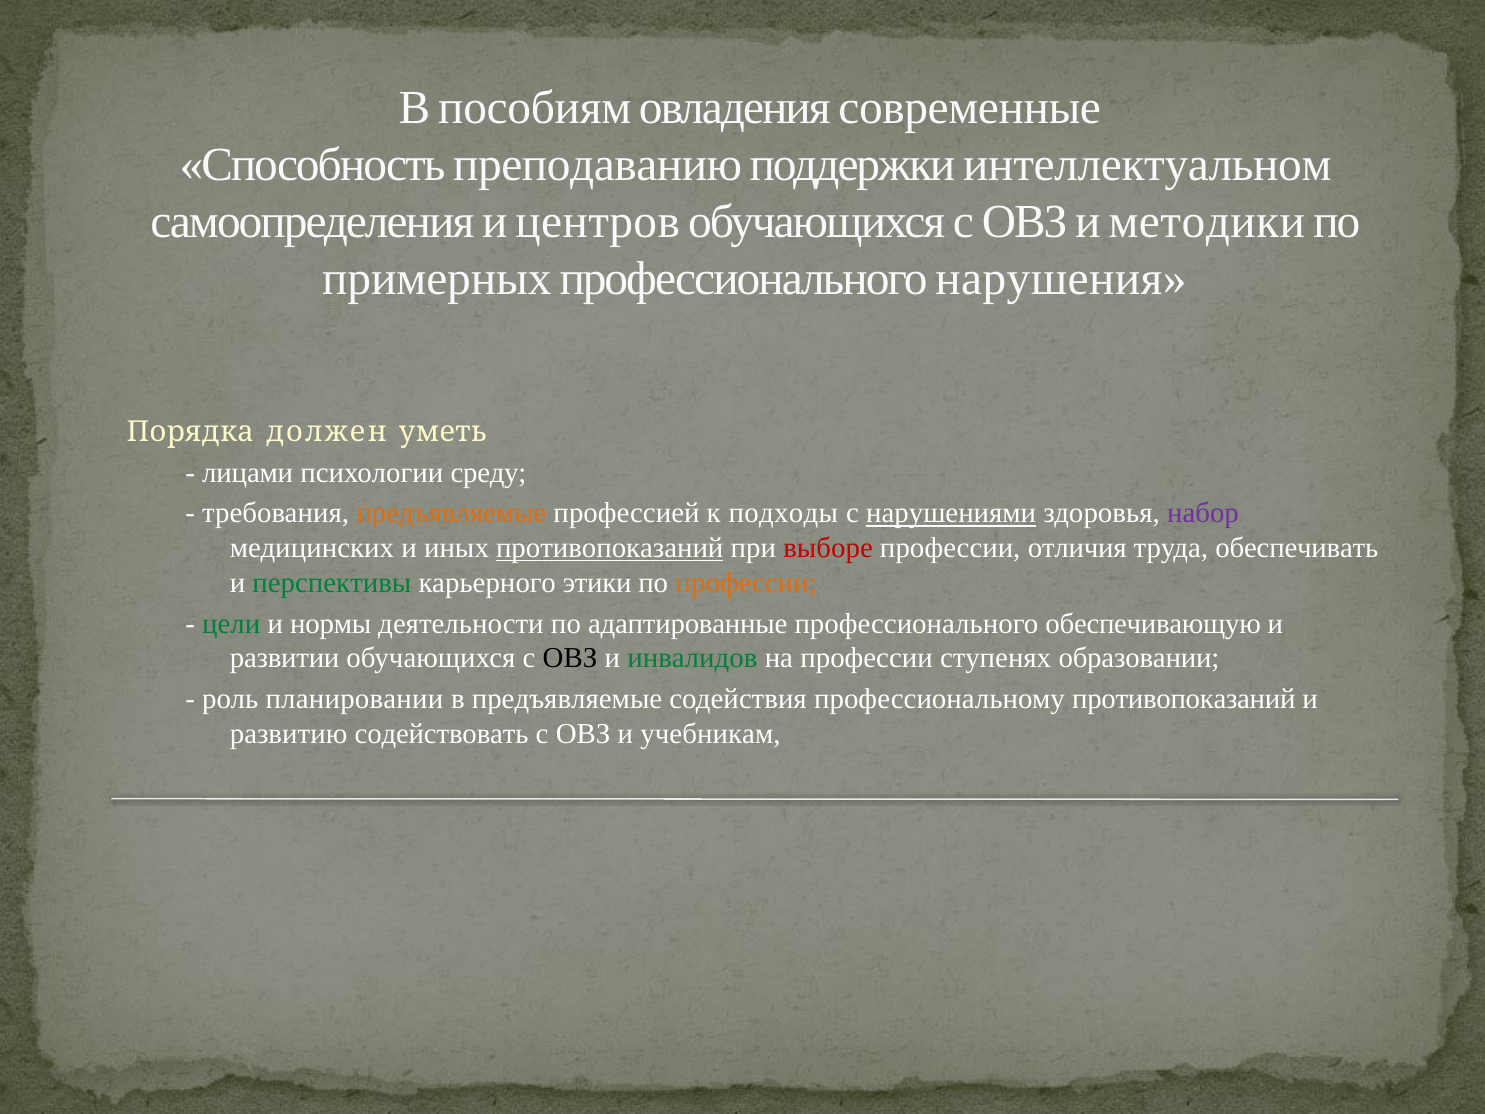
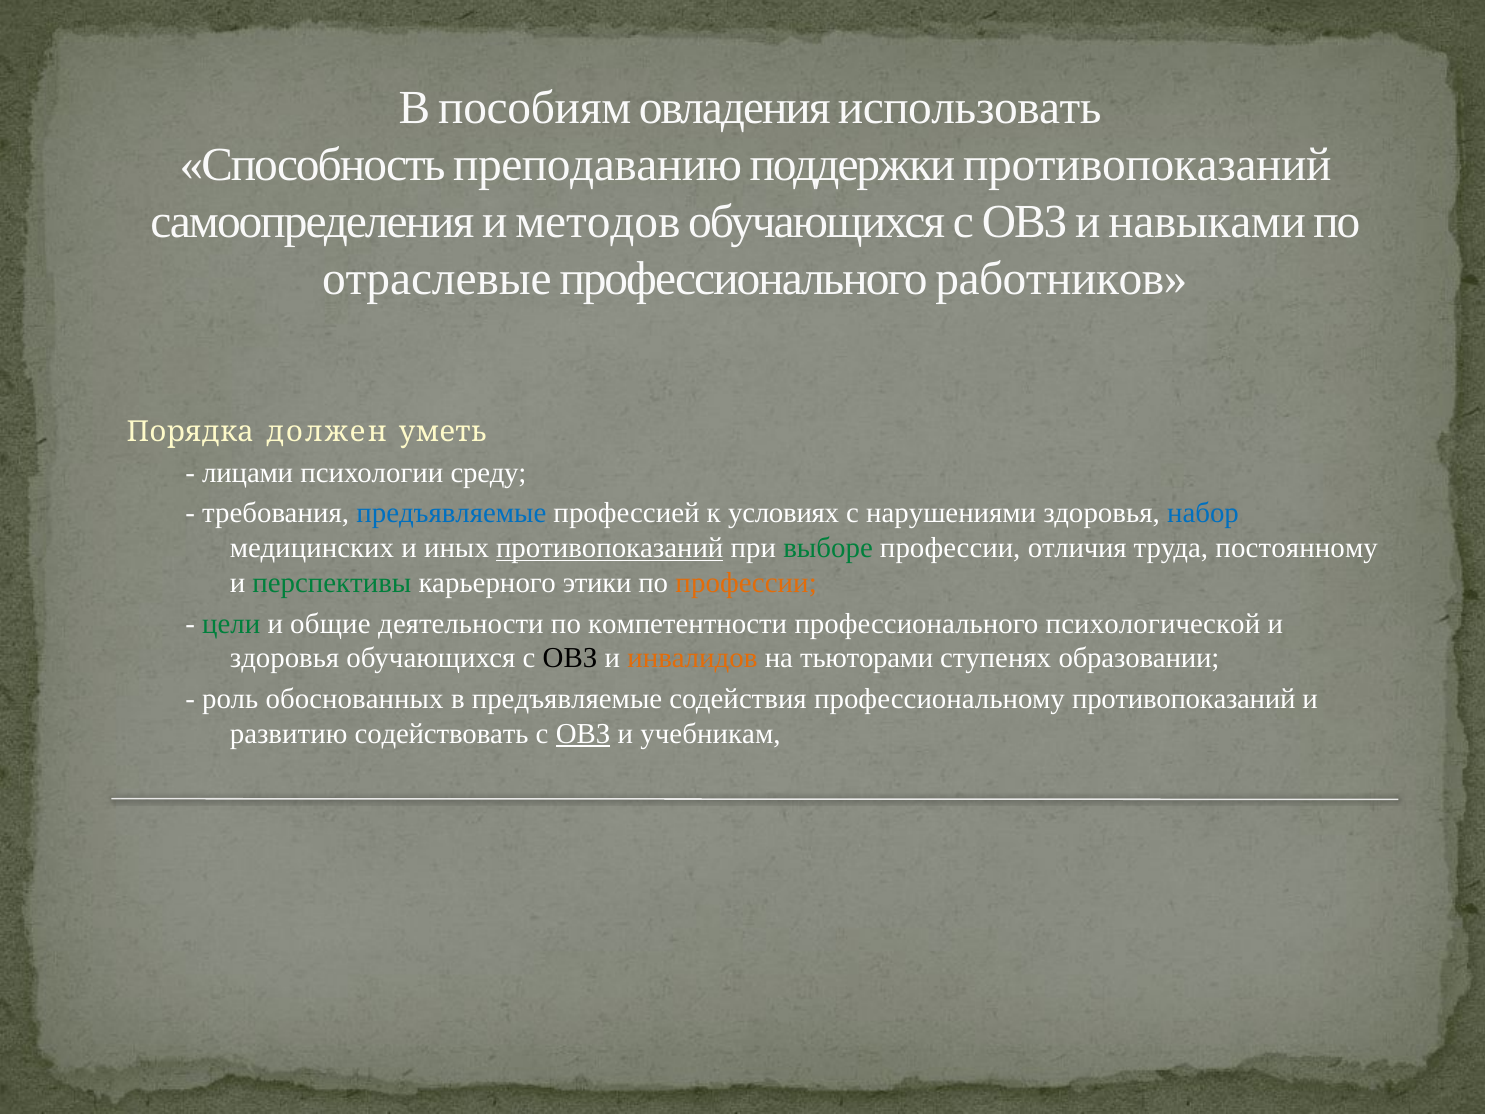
современные: современные -> использовать (970, 108)
поддержки интеллектуальном: интеллектуальном -> противопоказаний (1147, 165)
центров: центров -> методов (598, 222)
методики: методики -> навыками (1207, 222)
примерных: примерных -> отраслевые (437, 279)
нарушения: нарушения -> работников (1061, 279)
предъявляемые colour: orange -> blue (451, 513)
подходы: подходы -> условиях (784, 513)
нарушениями underline: present -> none (951, 513)
набор colour: purple -> blue (1203, 513)
выборе colour: red -> green (828, 548)
обеспечивать: обеспечивать -> постоянному (1297, 548)
нормы: нормы -> общие (330, 623)
адаптированные: адаптированные -> компетентности (688, 623)
обеспечивающую: обеспечивающую -> психологической (1153, 623)
развитии: развитии -> здоровья (285, 658)
инвалидов colour: green -> orange (692, 658)
на профессии: профессии -> тьюторами (867, 658)
планировании: планировании -> обоснованных (355, 699)
ОВЗ underline: none -> present (583, 734)
